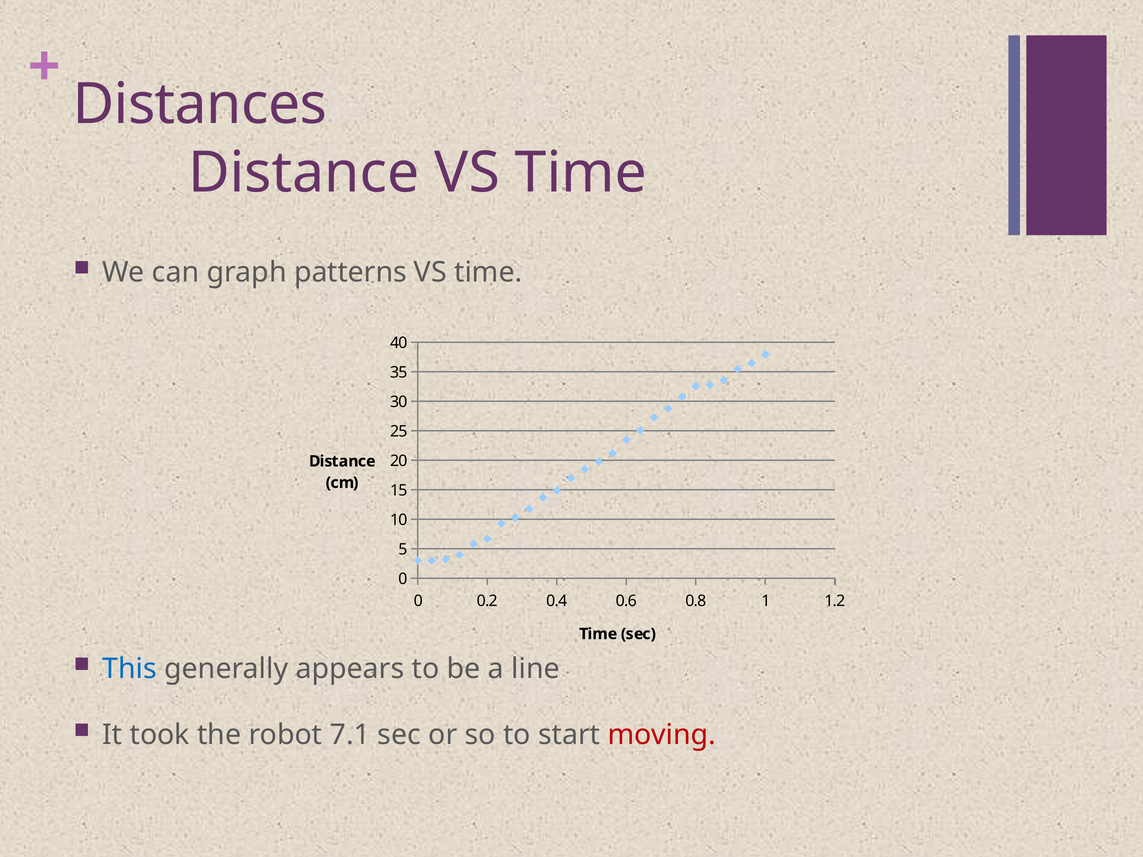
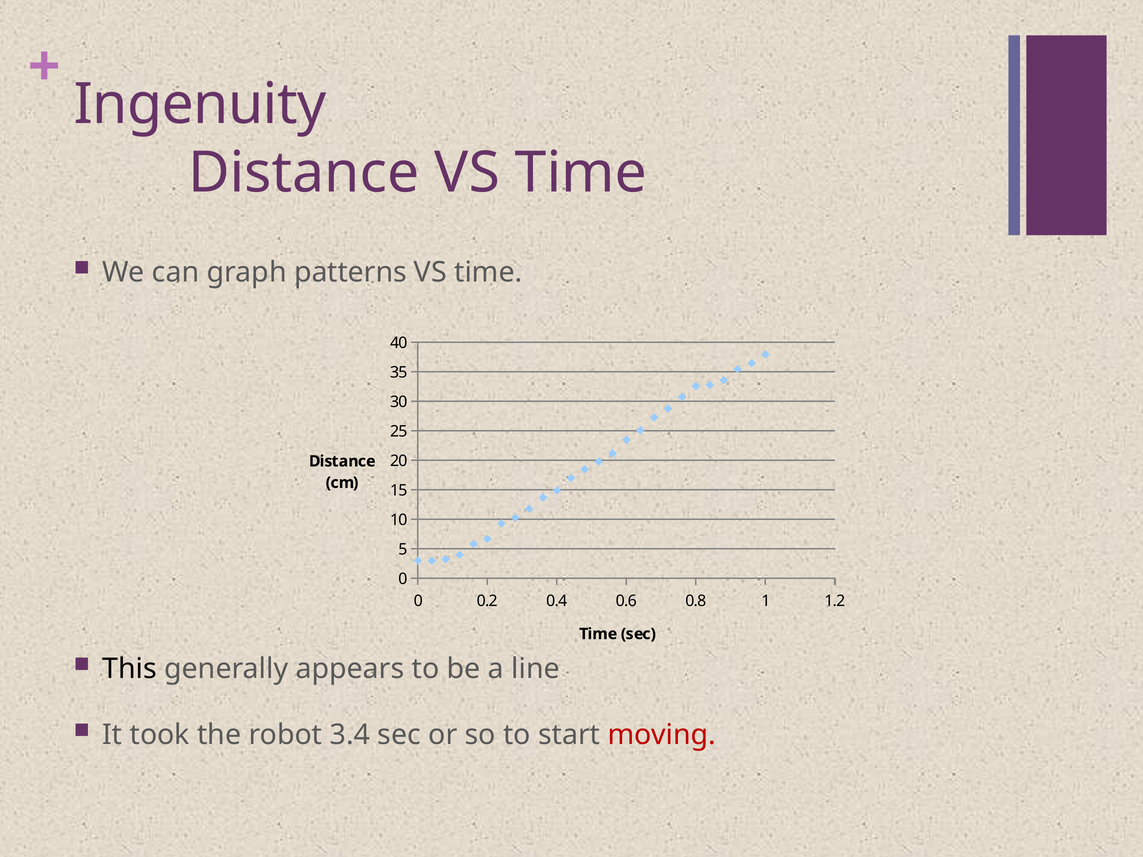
Distances: Distances -> Ingenuity (200, 105)
This colour: blue -> black (130, 669)
7.1: 7.1 -> 3.4 (350, 735)
